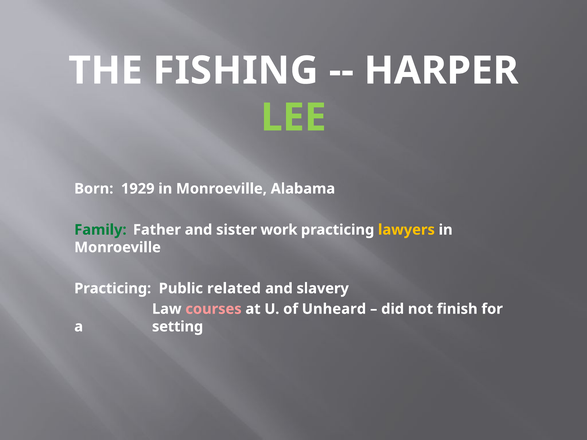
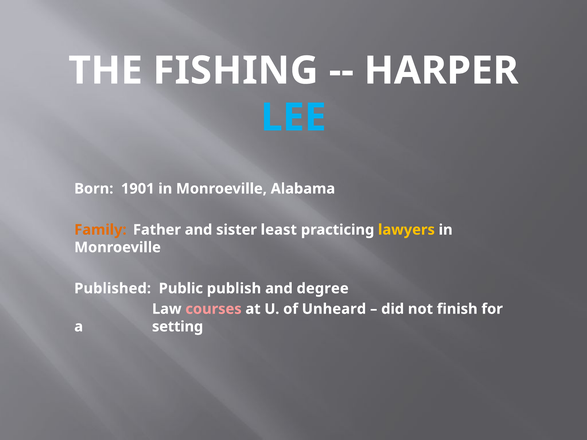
LEE colour: light green -> light blue (293, 118)
1929: 1929 -> 1901 (138, 189)
Family colour: green -> orange (100, 230)
work: work -> least (279, 230)
Practicing: Practicing -> Published (113, 289)
related: related -> publish (234, 289)
slavery: slavery -> degree (323, 289)
